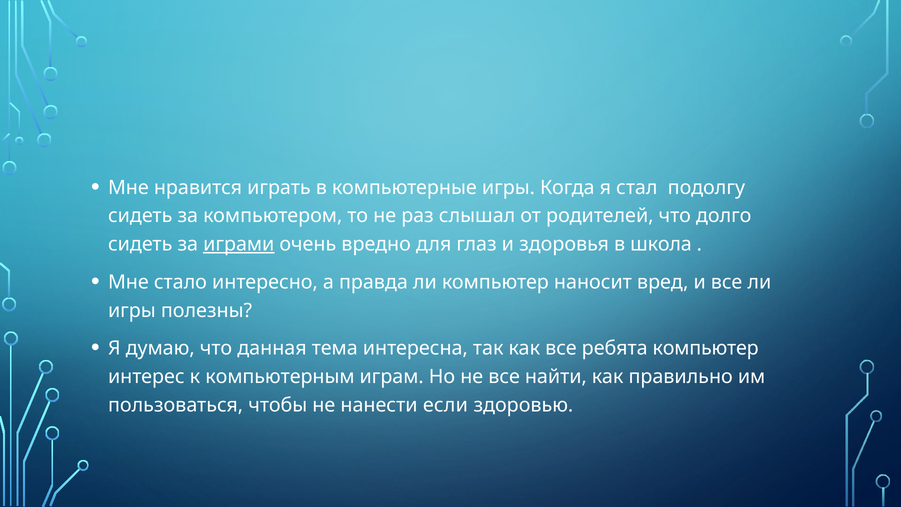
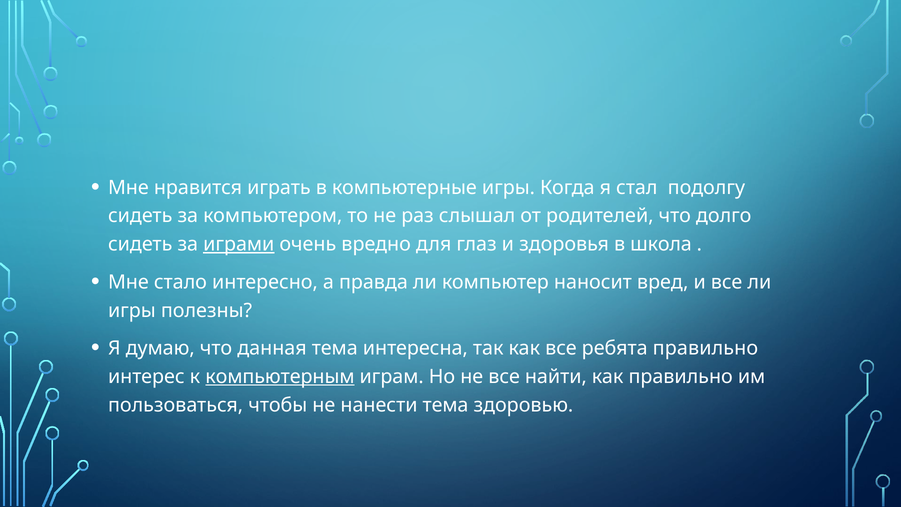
ребята компьютер: компьютер -> правильно (705, 348)
компьютерным underline: none -> present (280, 376)
нанести если: если -> тема (446, 405)
